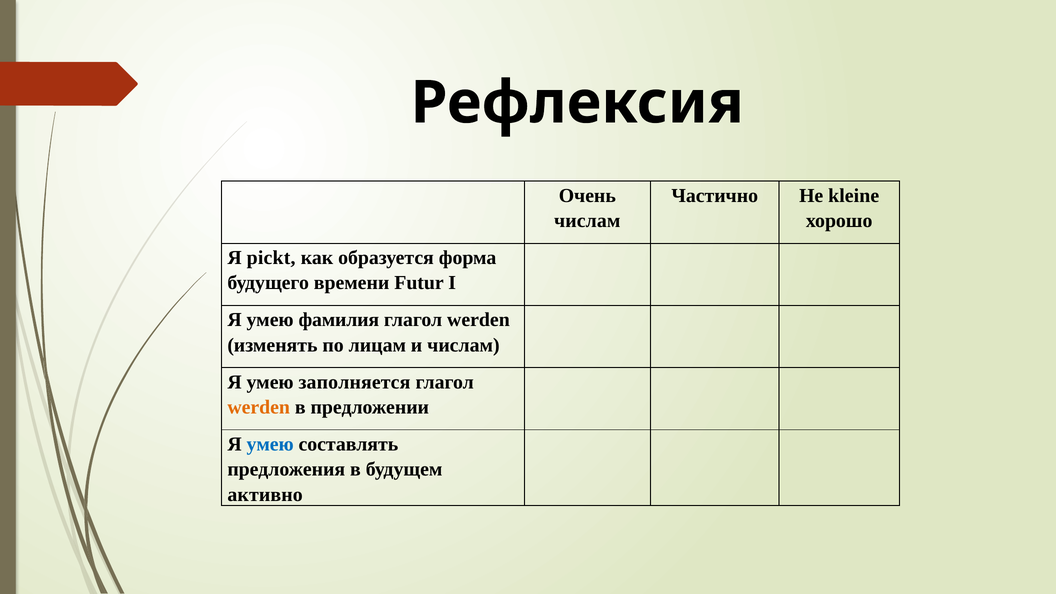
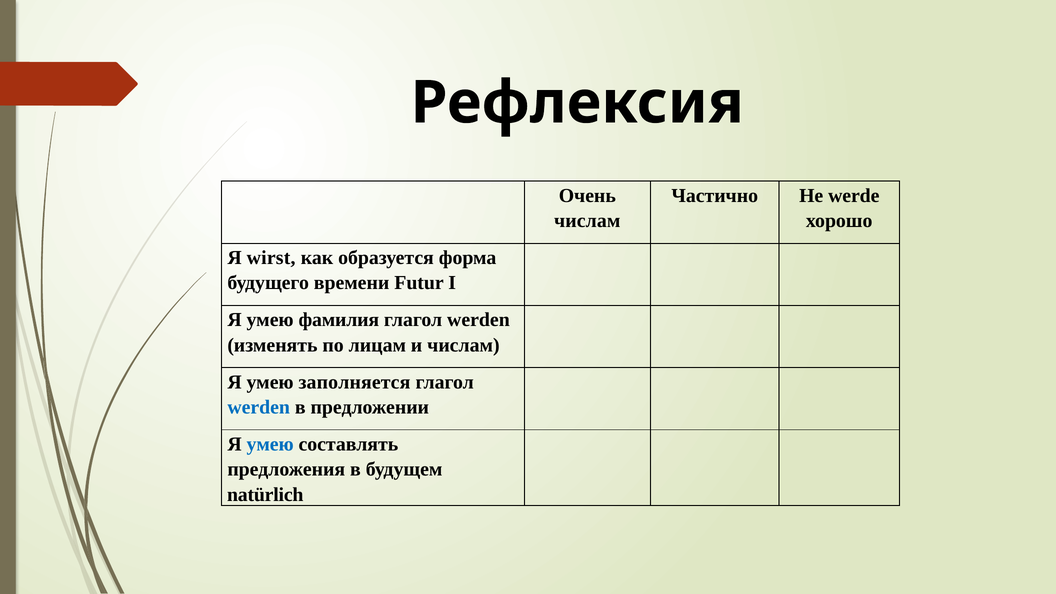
kleine: kleine -> werde (854, 196)
pickt: pickt -> wirst (271, 258)
werden colour: orange -> blue (259, 407)
активно: активно -> natürlich (265, 495)
